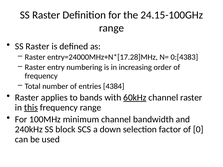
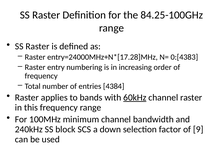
24.15-100GHz: 24.15-100GHz -> 84.25-100GHz (172, 15)
this underline: present -> none (31, 108)
0: 0 -> 9 (198, 130)
